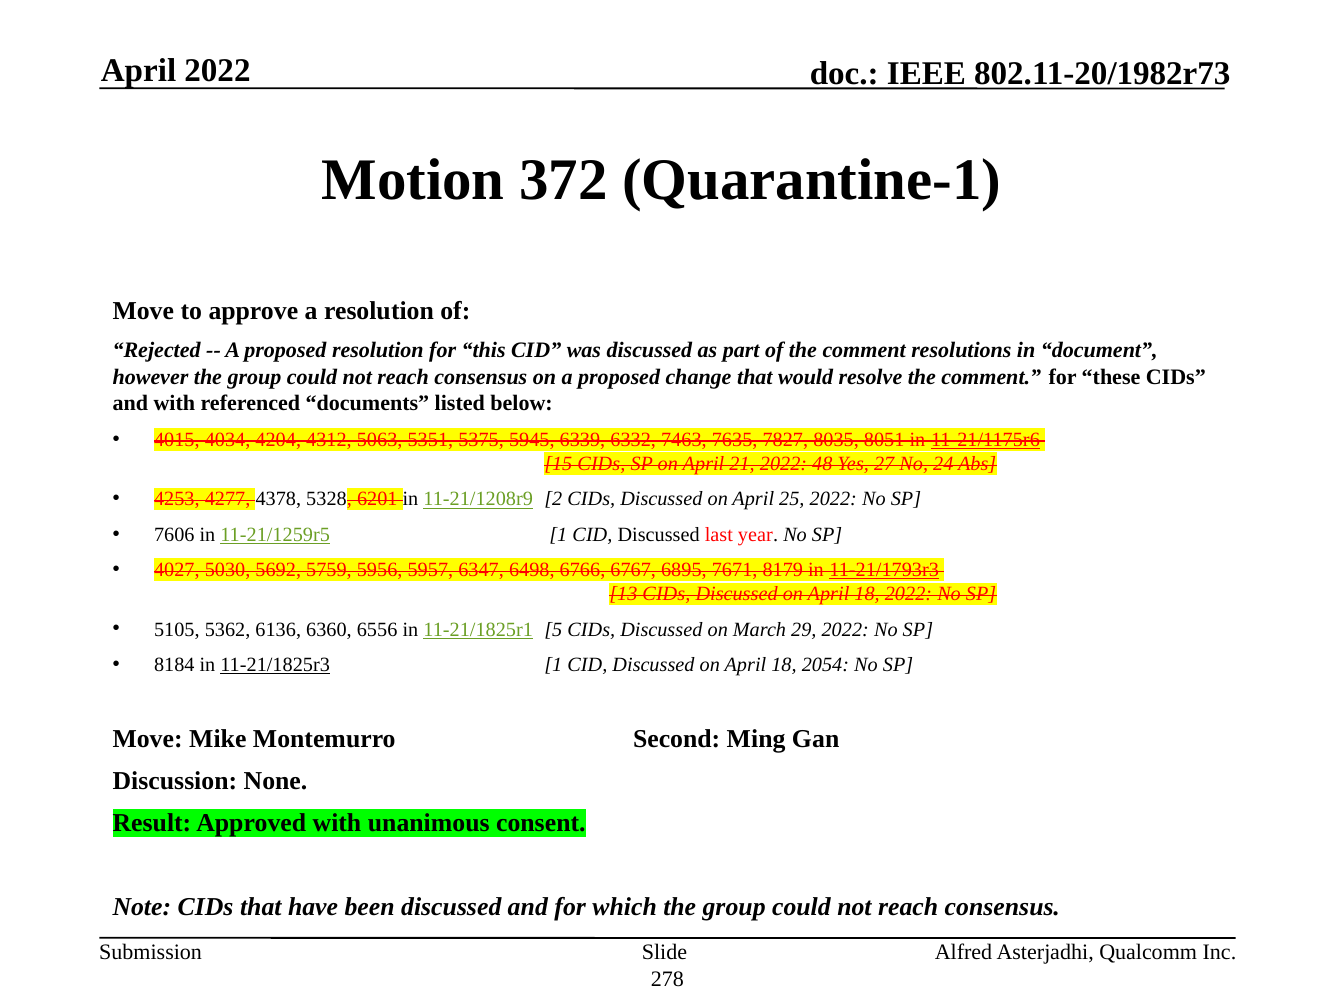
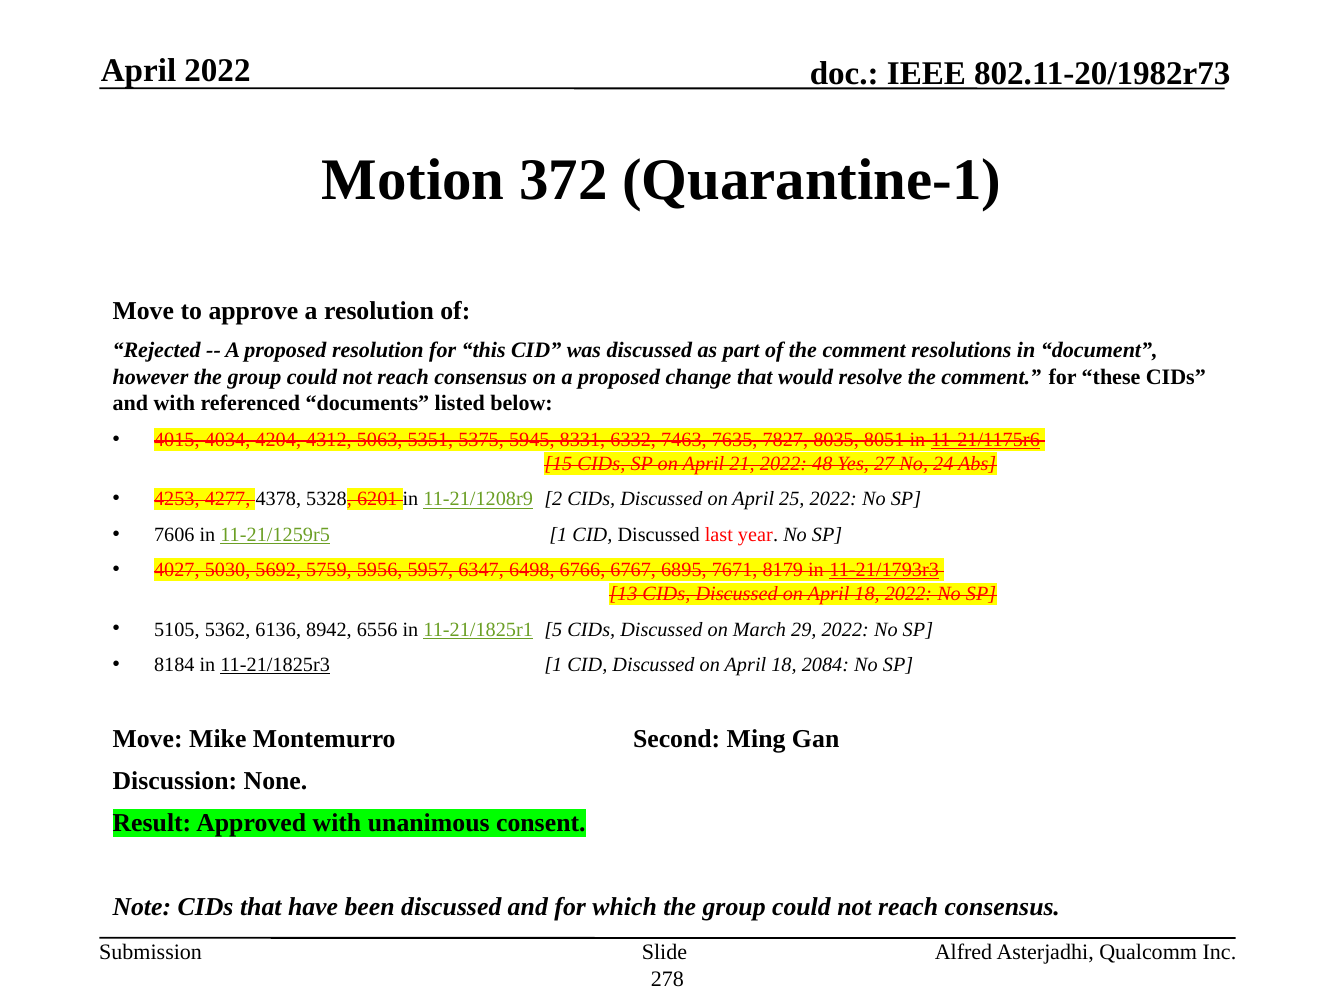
6339: 6339 -> 8331 (582, 440)
6360: 6360 -> 8942 (329, 629)
2054: 2054 -> 2084 (825, 665)
